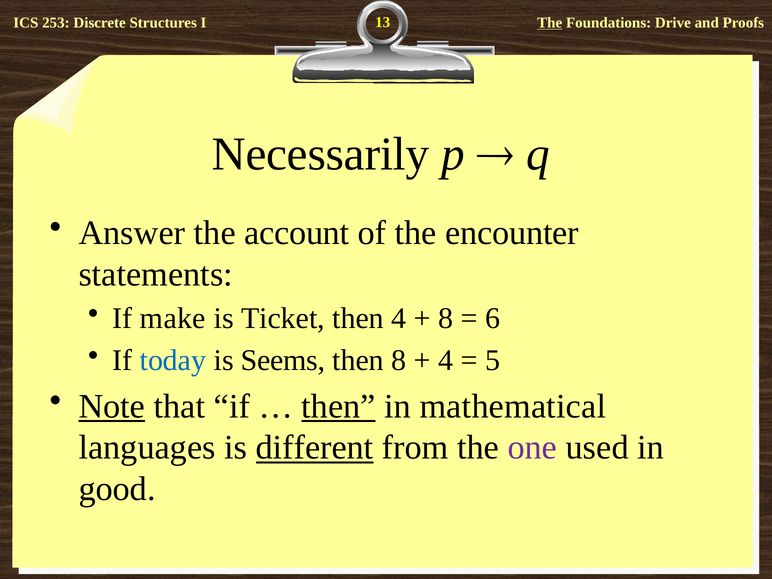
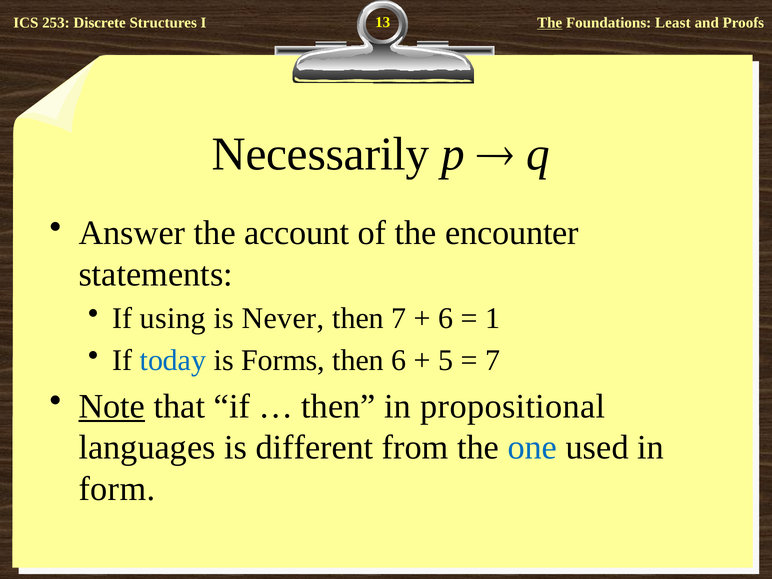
Drive: Drive -> Least (673, 23)
make: make -> using (173, 319)
Ticket: Ticket -> Never (283, 319)
then 4: 4 -> 7 (399, 319)
8: 8 -> 6 (446, 319)
6: 6 -> 1 (493, 319)
Seems: Seems -> Forms (283, 361)
then 8: 8 -> 6 (399, 361)
4: 4 -> 5 (446, 361)
5: 5 -> 7 (493, 361)
then underline: present -> none (339, 406)
mathematical: mathematical -> propositional (513, 406)
different underline: present -> none (315, 448)
one colour: purple -> blue (532, 448)
good: good -> form (117, 489)
